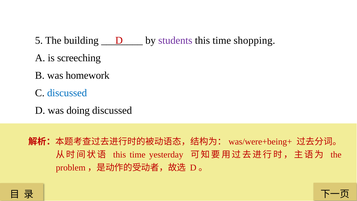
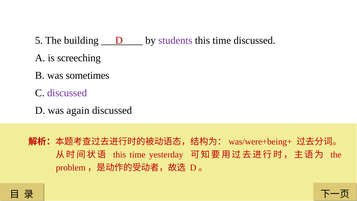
time shopping: shopping -> discussed (254, 40)
homework: homework -> sometimes (88, 75)
discussed colour: blue -> purple (67, 93)
doing: doing -> again (78, 110)
